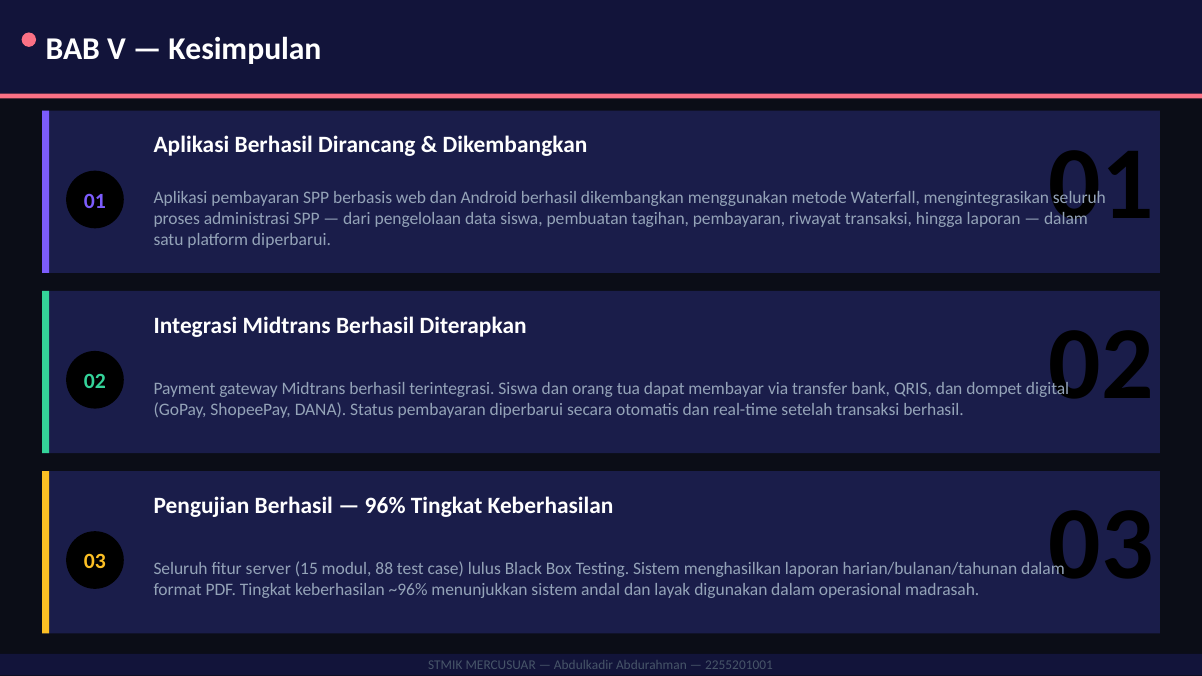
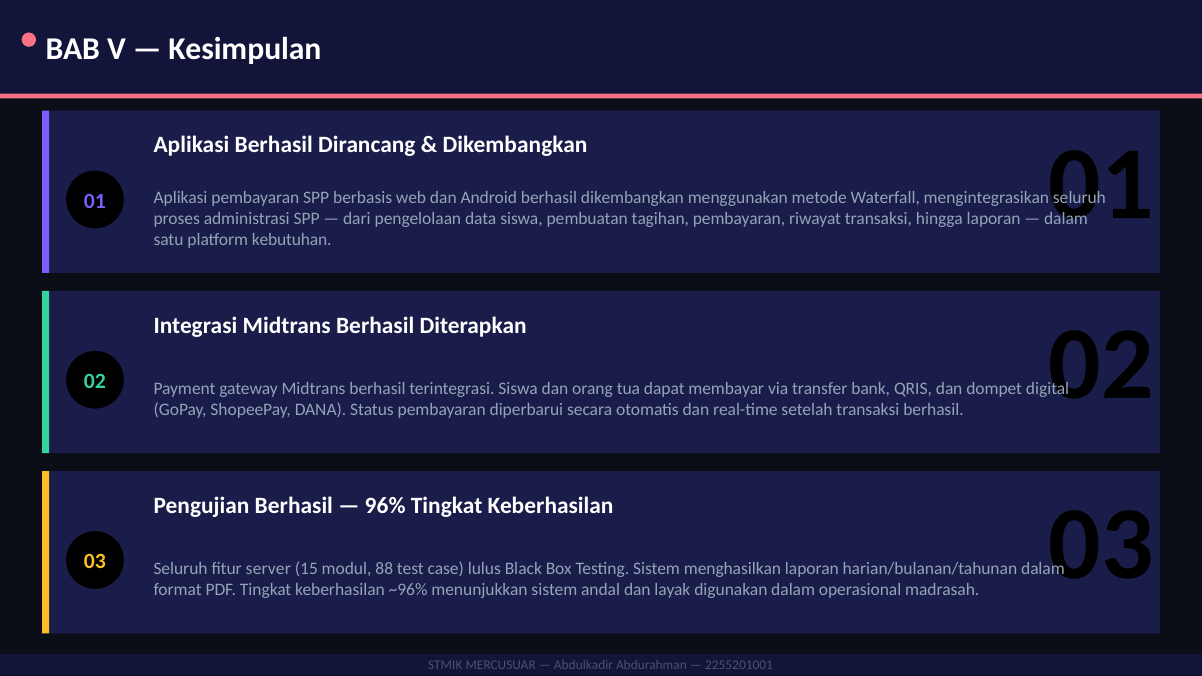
platform diperbarui: diperbarui -> kebutuhan (292, 240)
